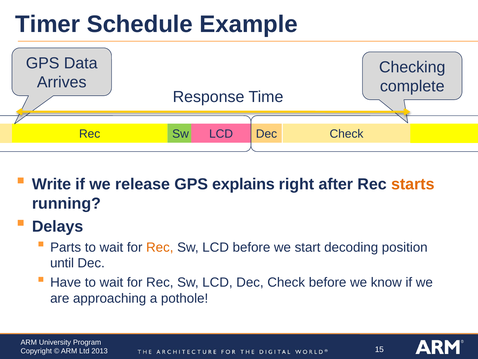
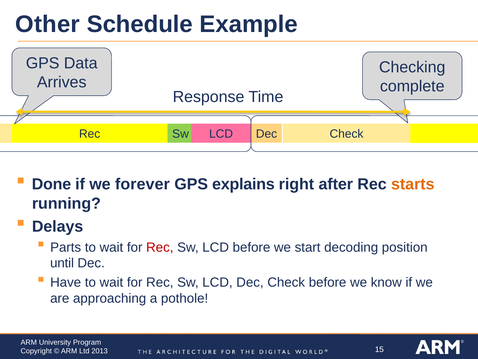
Timer: Timer -> Other (48, 24)
Write: Write -> Done (51, 184)
release: release -> forever (142, 184)
Rec colour: orange -> red (160, 247)
